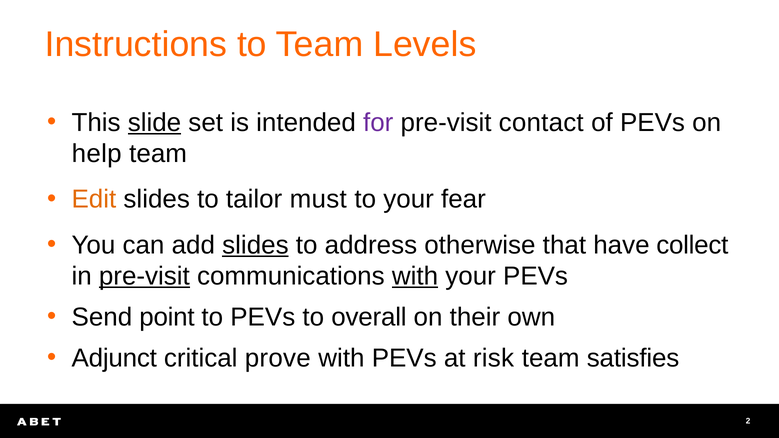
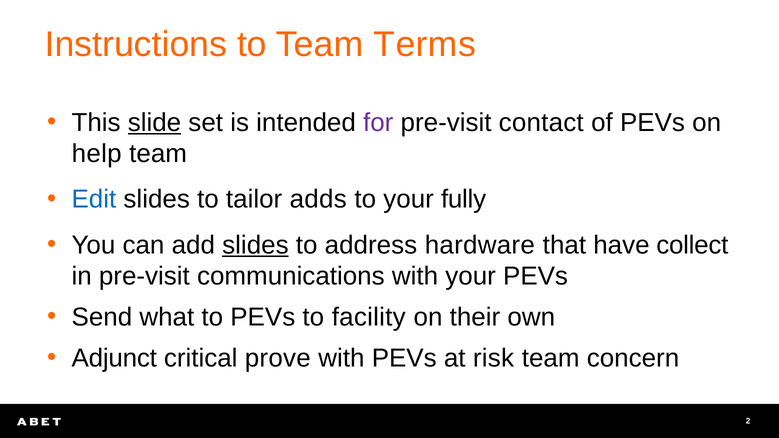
Levels: Levels -> Terms (425, 44)
Edit colour: orange -> blue (94, 199)
must: must -> adds (318, 199)
fear: fear -> fully (464, 199)
otherwise: otherwise -> hardware (480, 245)
pre-visit underline: present -> none (144, 276)
with underline: present -> none (415, 276)
point: point -> what (167, 317)
overall: overall -> facility (369, 317)
satisfies: satisfies -> concern (633, 358)
